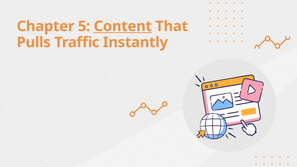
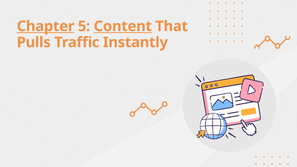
Chapter underline: none -> present (46, 26)
